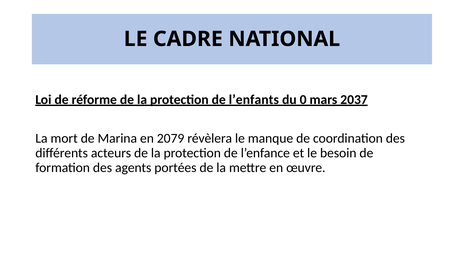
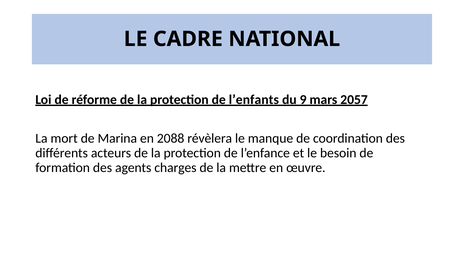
0: 0 -> 9 (303, 100)
2037: 2037 -> 2057 (354, 100)
2079: 2079 -> 2088 (171, 138)
portées: portées -> charges (175, 168)
